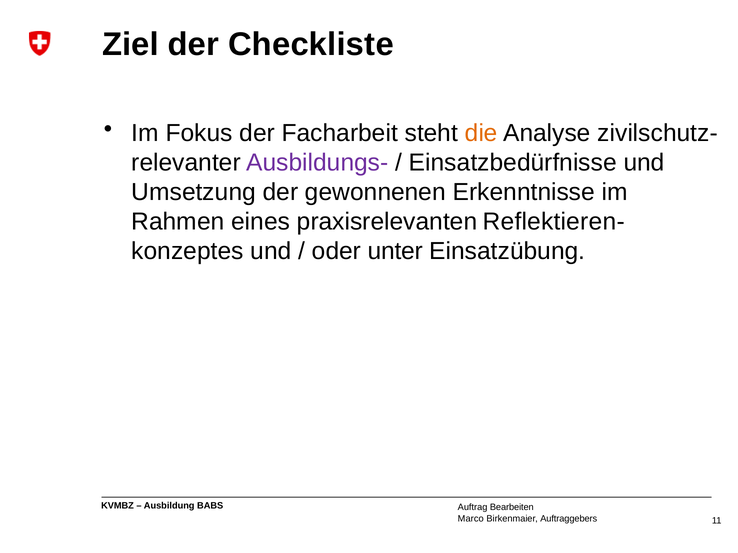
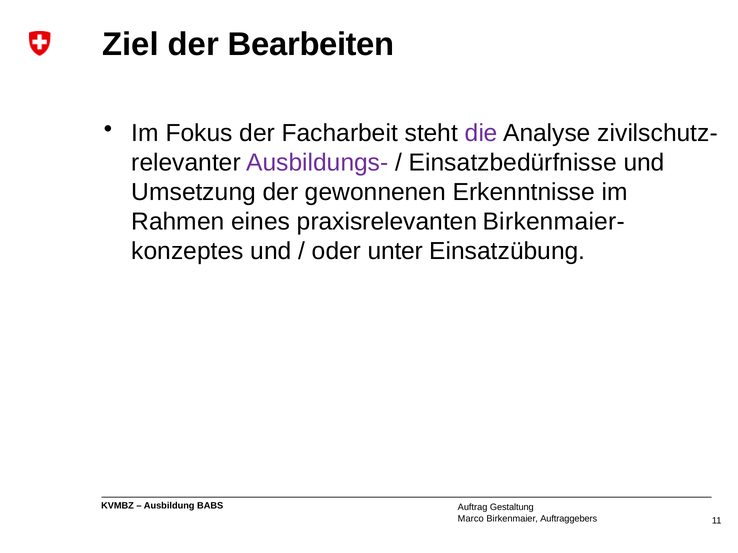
Checkliste: Checkliste -> Bearbeiten (311, 45)
die colour: orange -> purple (481, 133)
Reflektieren-: Reflektieren- -> Birkenmaier- (554, 222)
Bearbeiten: Bearbeiten -> Gestaltung (512, 508)
